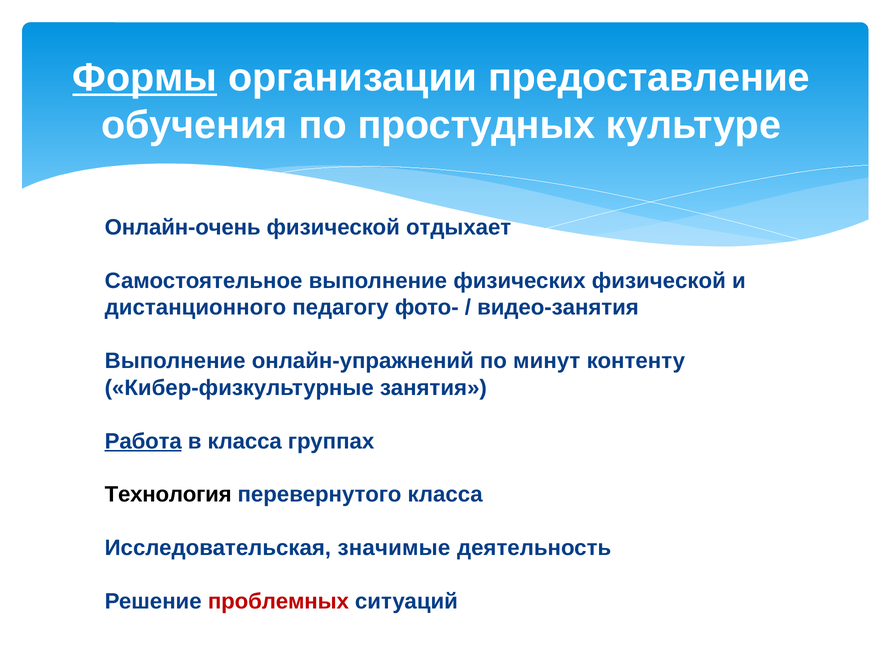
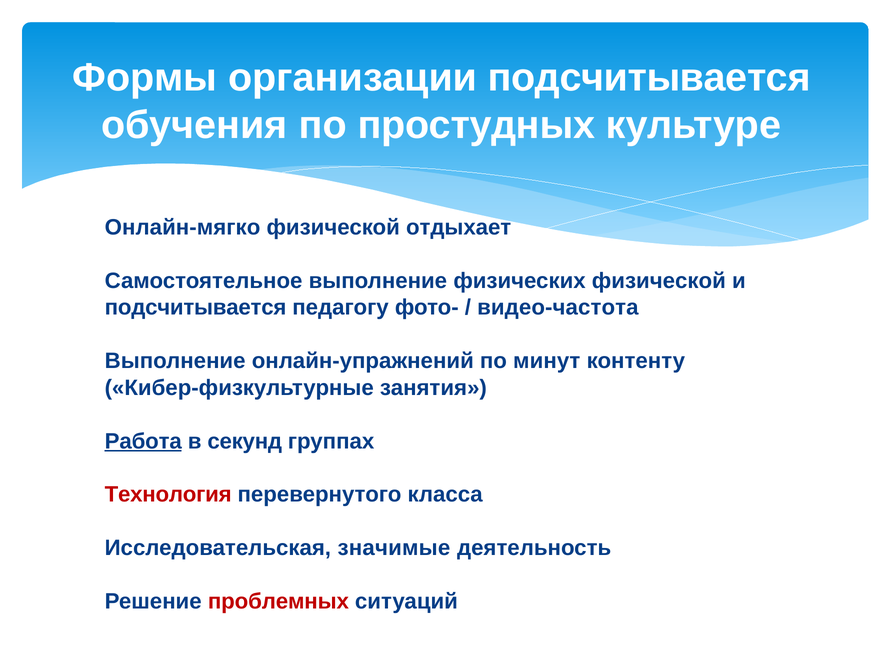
Формы underline: present -> none (145, 78)
организации предоставление: предоставление -> подсчитывается (649, 78)
Онлайн-очень: Онлайн-очень -> Онлайн-мягко (183, 227)
дистанционного: дистанционного -> подсчитывается (196, 307)
видео-занятия: видео-занятия -> видео-частота (558, 307)
в класса: класса -> секунд (245, 441)
Технология colour: black -> red (168, 494)
